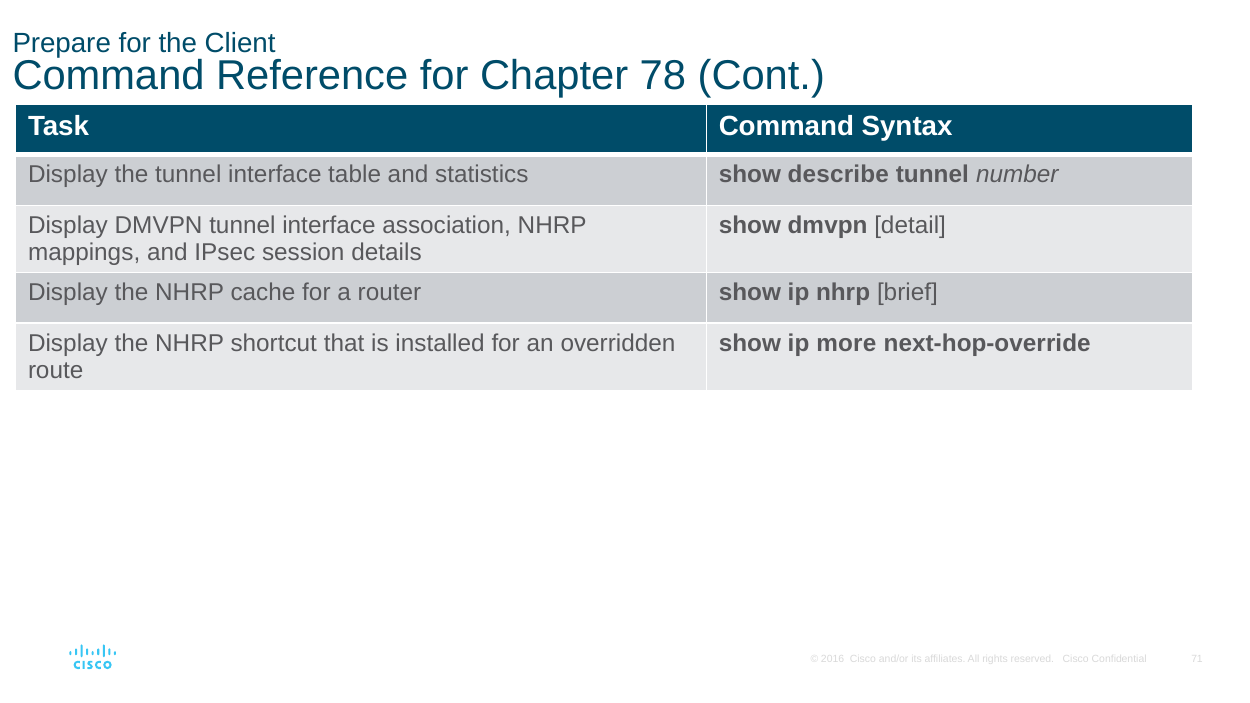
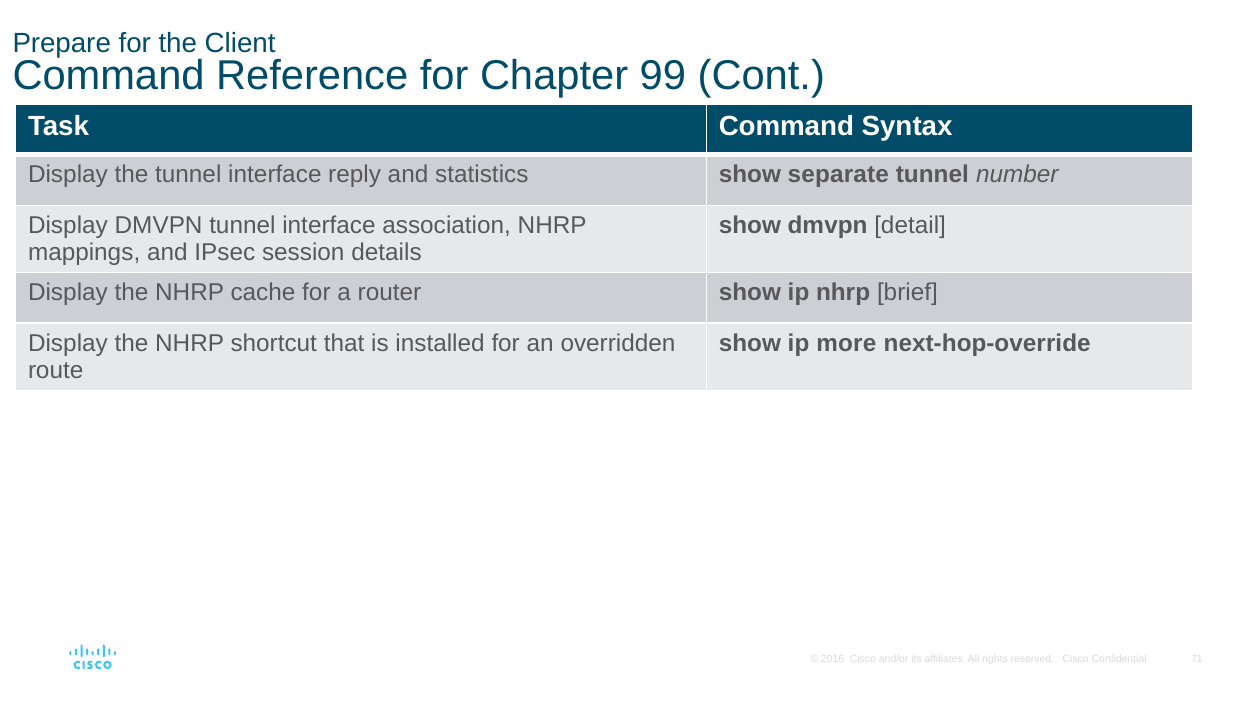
78: 78 -> 99 (663, 76)
table: table -> reply (355, 175)
describe: describe -> separate (838, 175)
